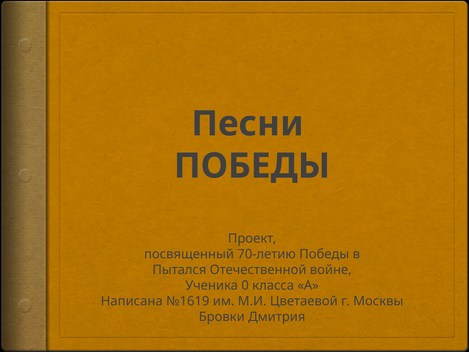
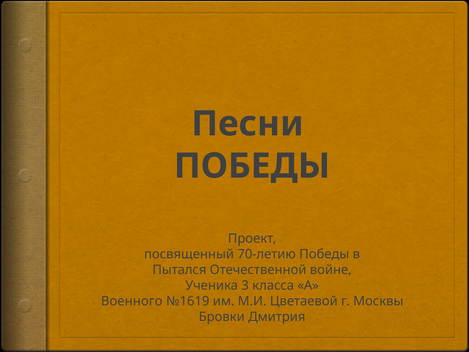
0: 0 -> 3 (245, 285)
Написана: Написана -> Военного (132, 301)
